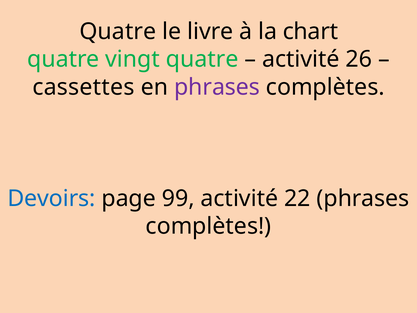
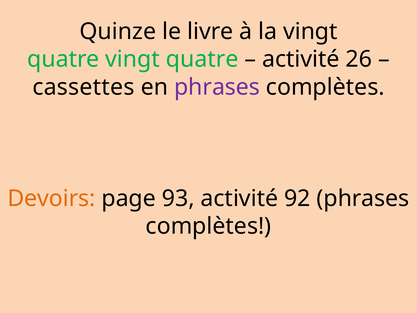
Quatre: Quatre -> Quinze (118, 31)
la chart: chart -> vingt (310, 31)
Devoirs colour: blue -> orange (51, 198)
99: 99 -> 93 (178, 198)
22: 22 -> 92 (297, 198)
